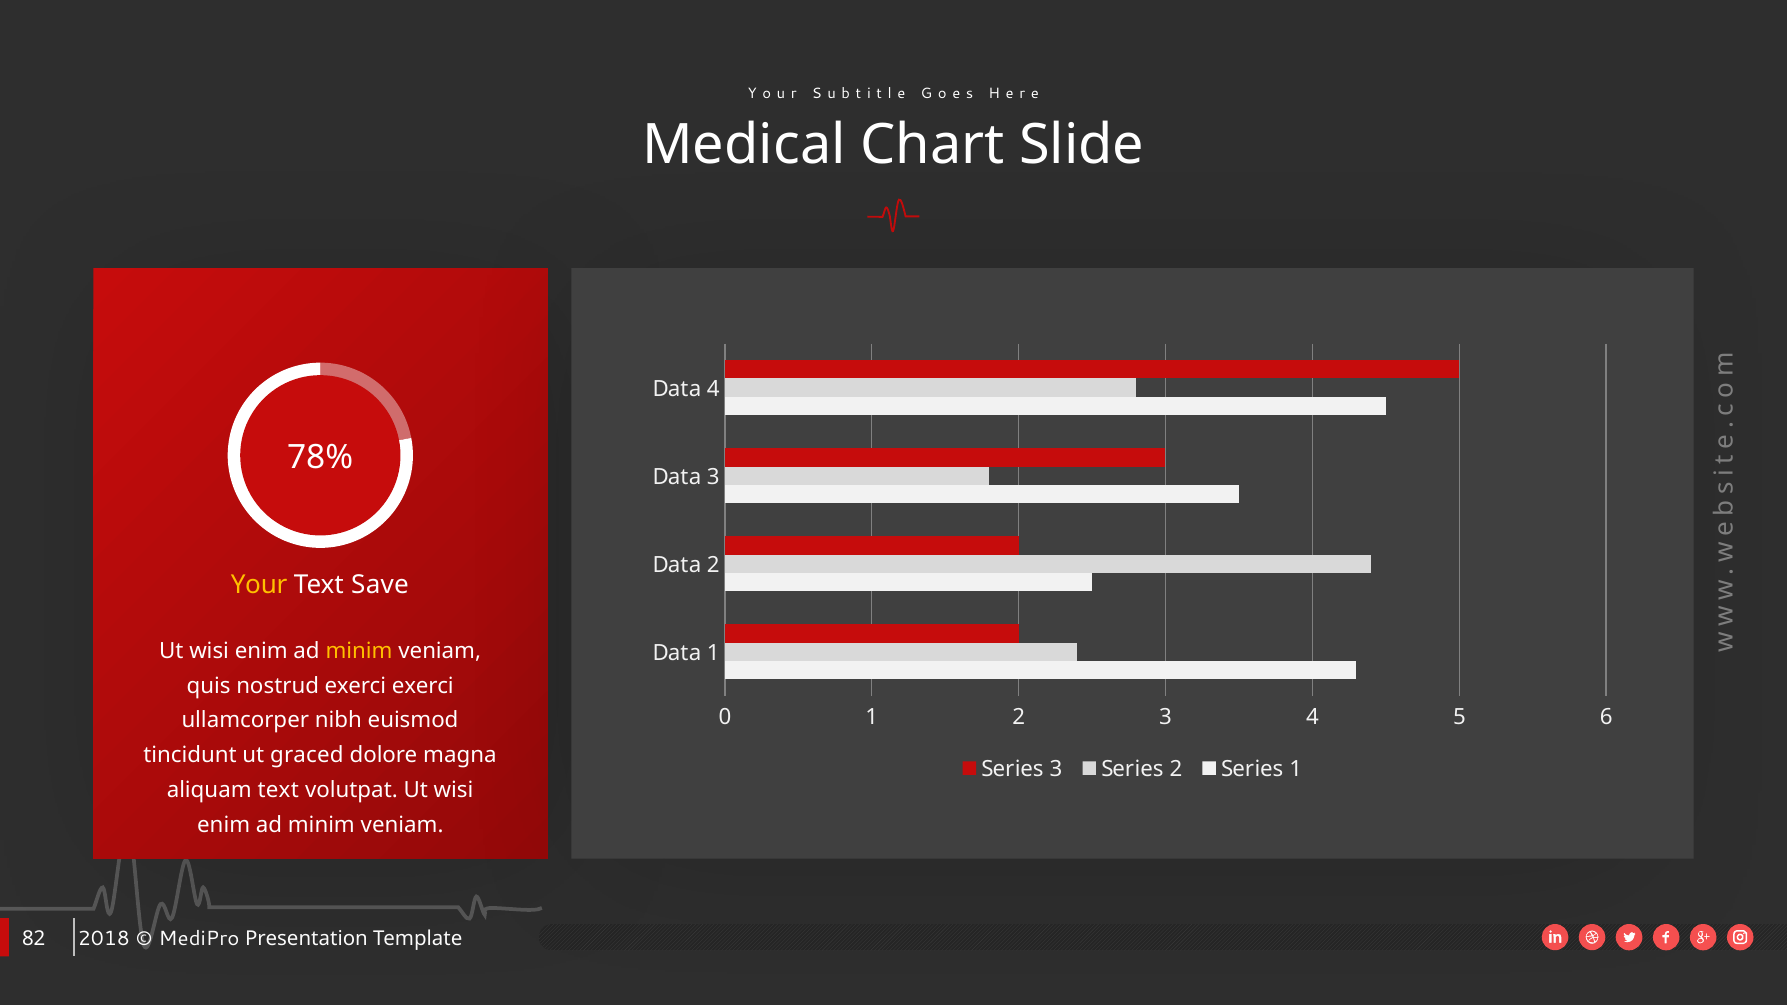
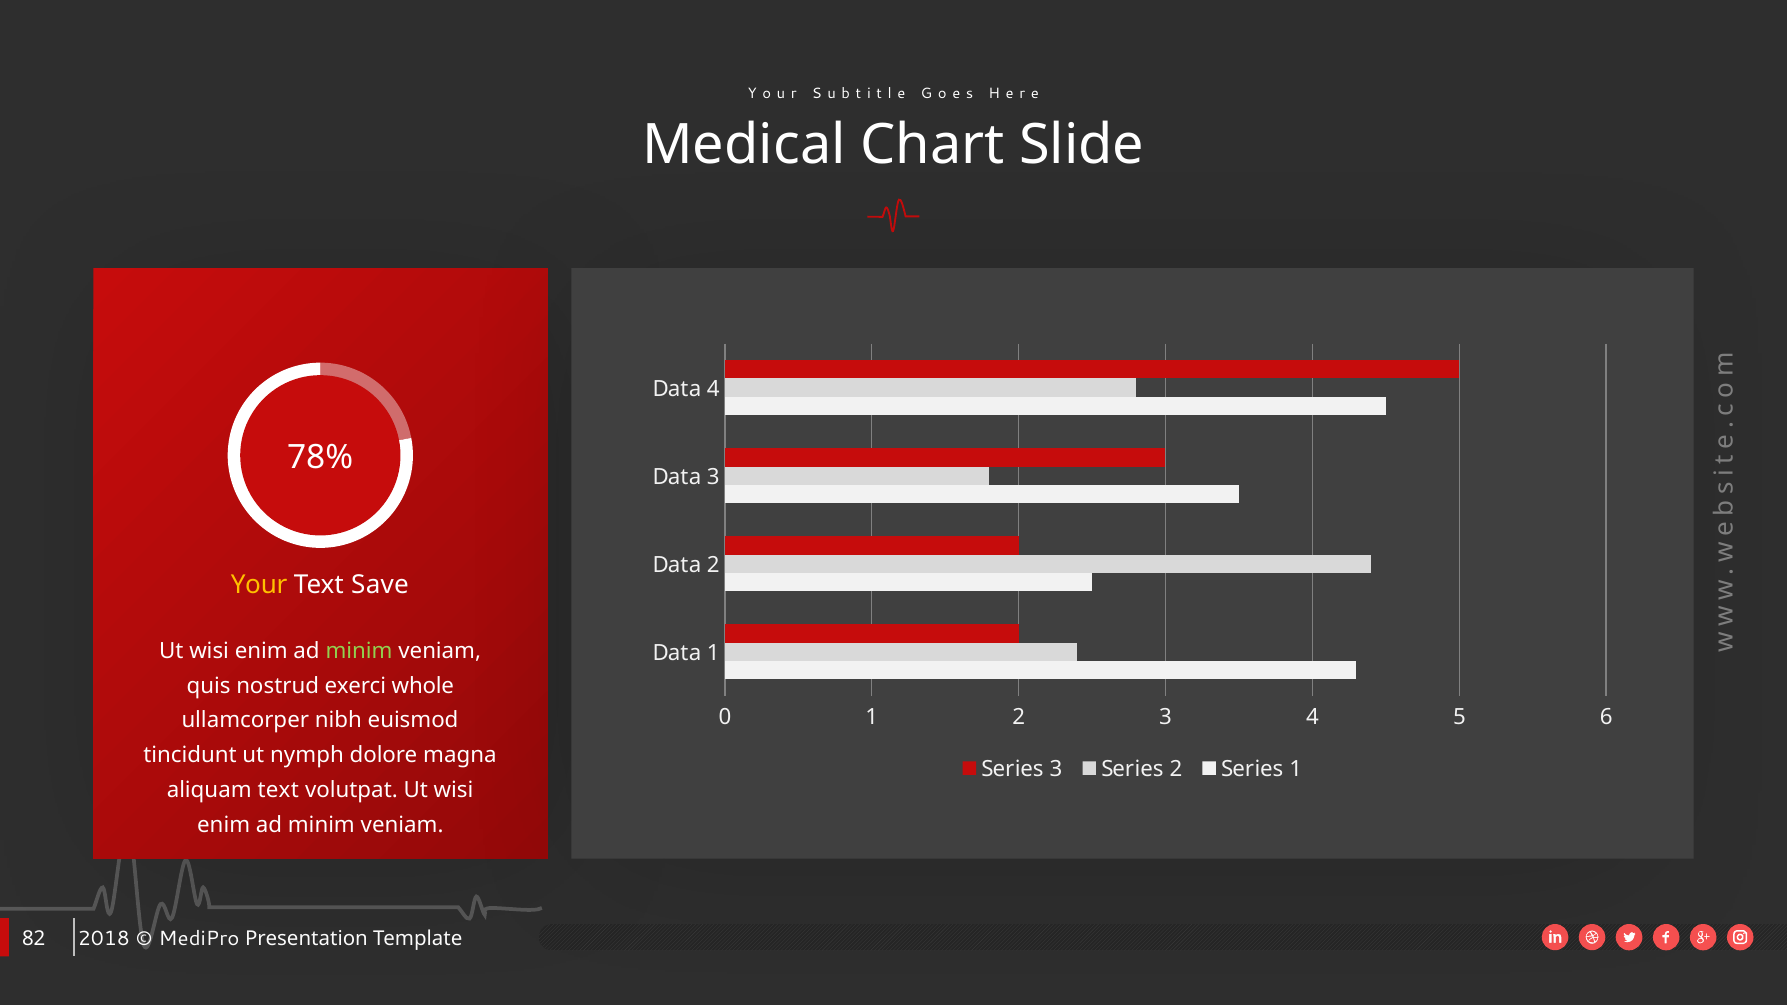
minim colour: yellow -> light green (359, 651)
exerci exerci: exerci -> whole (423, 686)
graced: graced -> nymph (307, 756)
